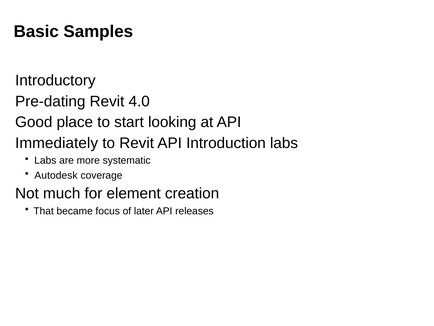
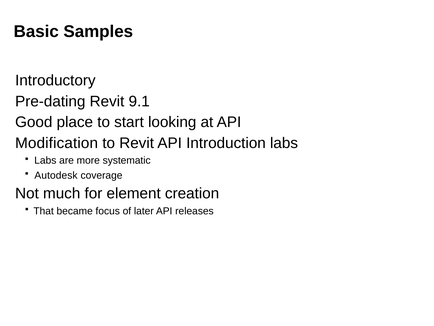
4.0: 4.0 -> 9.1 (139, 101)
Immediately: Immediately -> Modification (57, 143)
